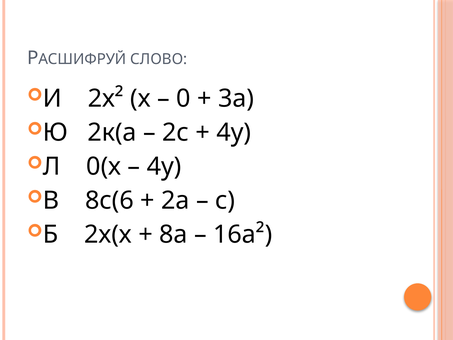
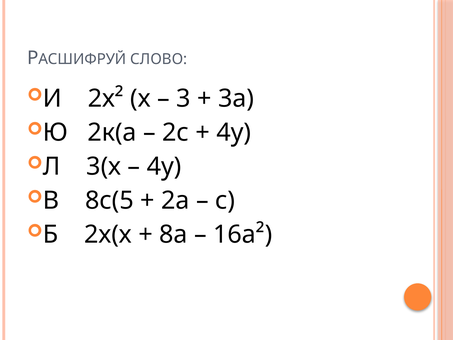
0: 0 -> 3 (183, 98)
0(х: 0(х -> 3(х (104, 166)
8с(6: 8с(6 -> 8с(5 (109, 200)
